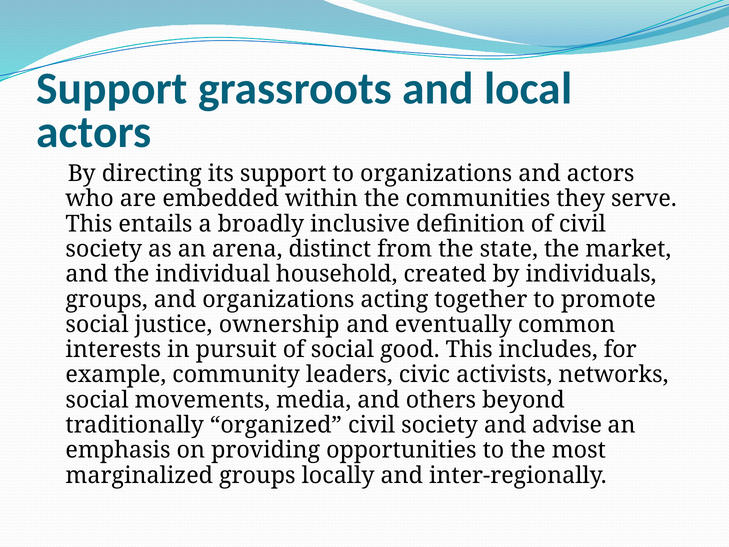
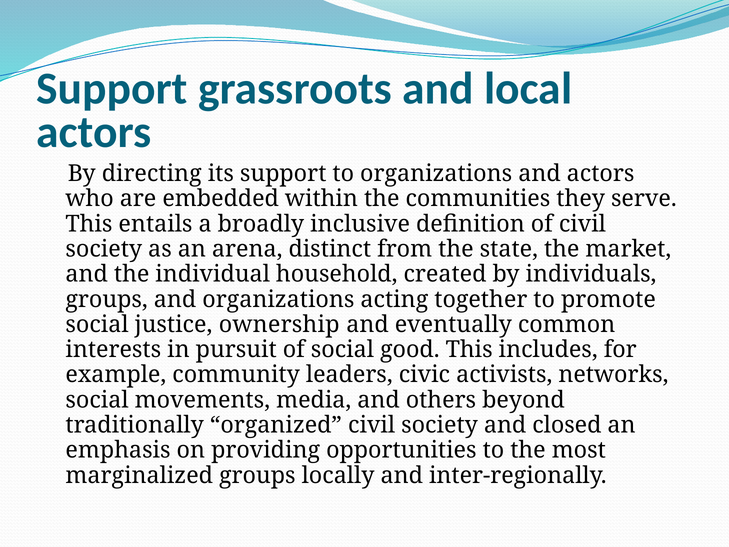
advise: advise -> closed (567, 425)
